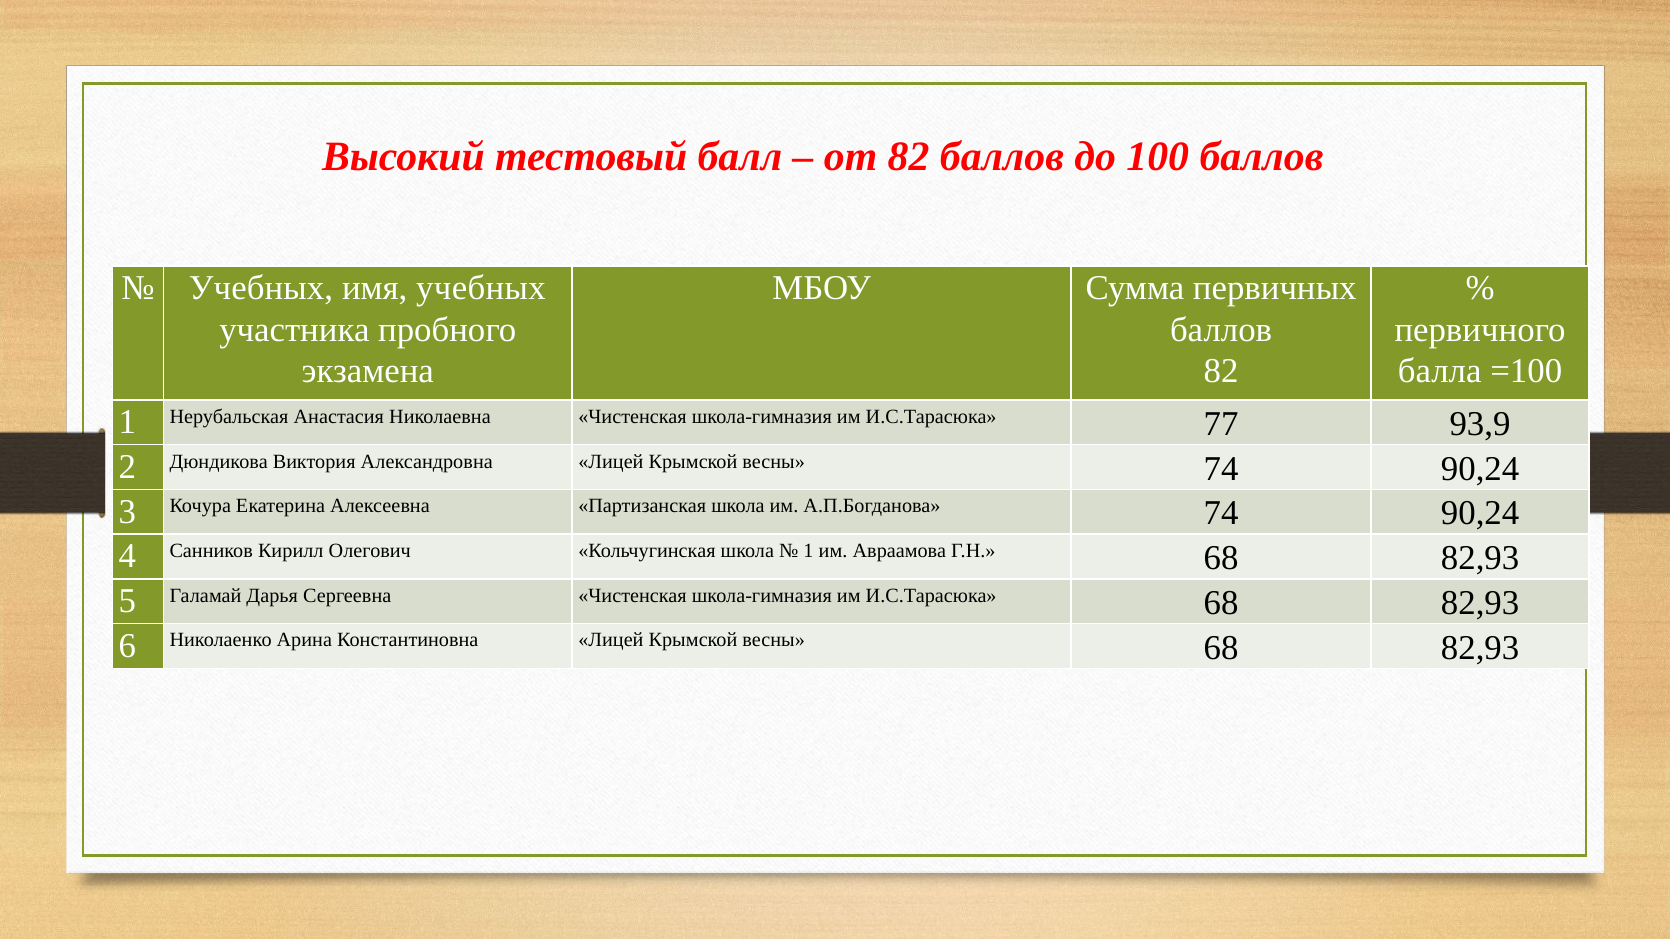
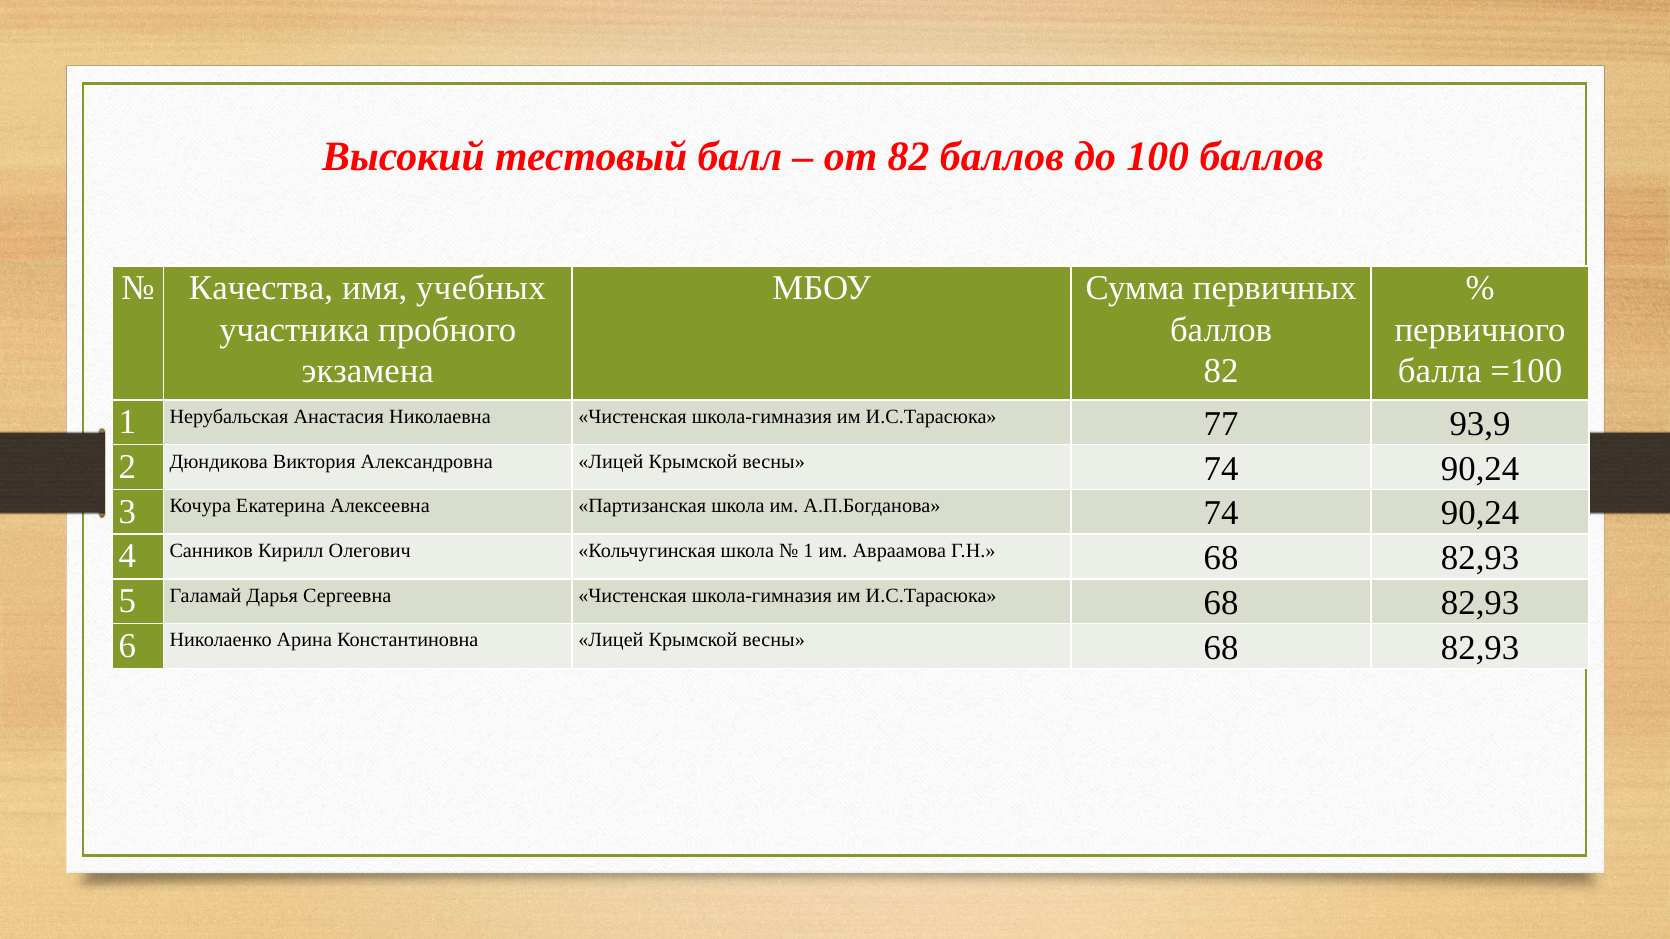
Учебных: Учебных -> Качества (261, 288)
